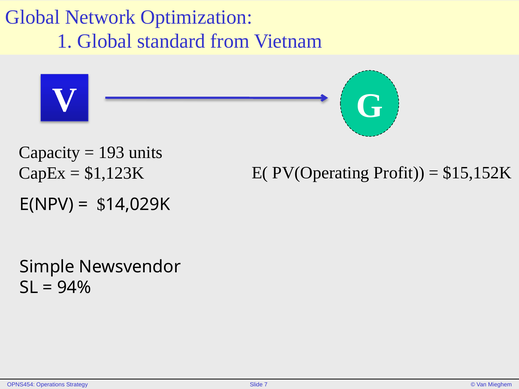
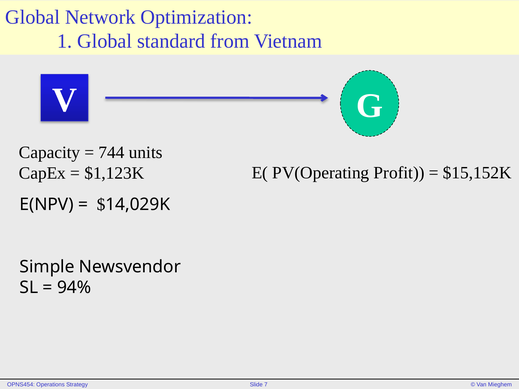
193: 193 -> 744 (112, 153)
